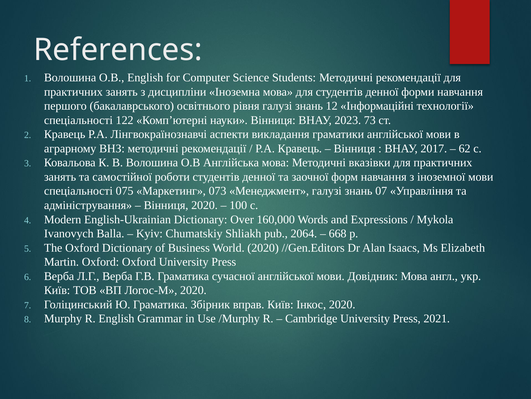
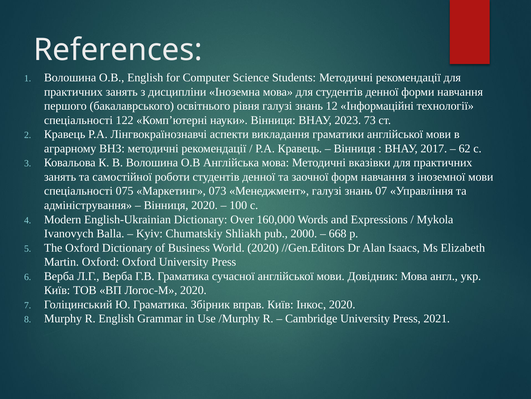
2064: 2064 -> 2000 (304, 233)
